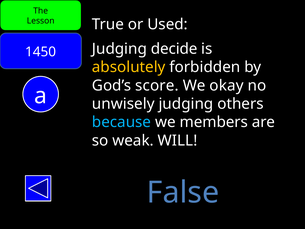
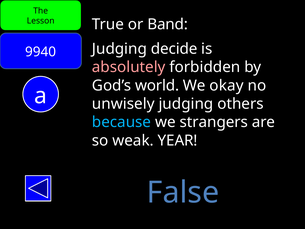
Used: Used -> Band (168, 24)
1450: 1450 -> 9940 (41, 52)
absolutely colour: yellow -> pink (129, 67)
score: score -> world (157, 85)
members: members -> strangers (214, 122)
WILL: WILL -> YEAR (178, 140)
